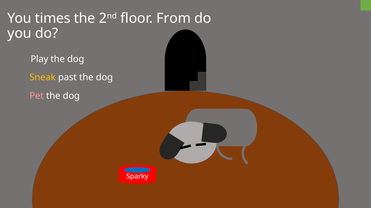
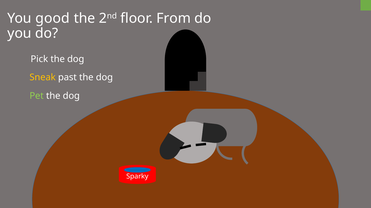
times: times -> good (53, 18)
Play: Play -> Pick (39, 59)
Pet colour: pink -> light green (37, 96)
